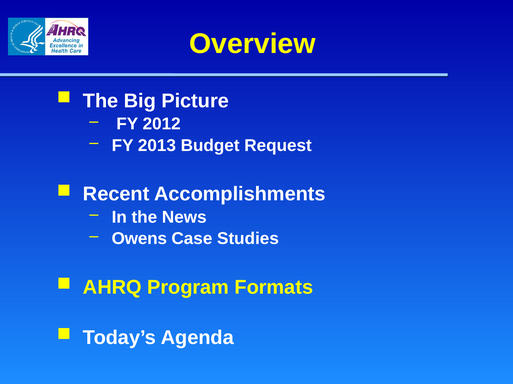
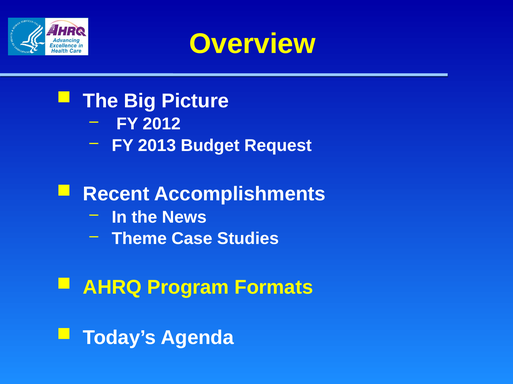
Owens: Owens -> Theme (139, 239)
